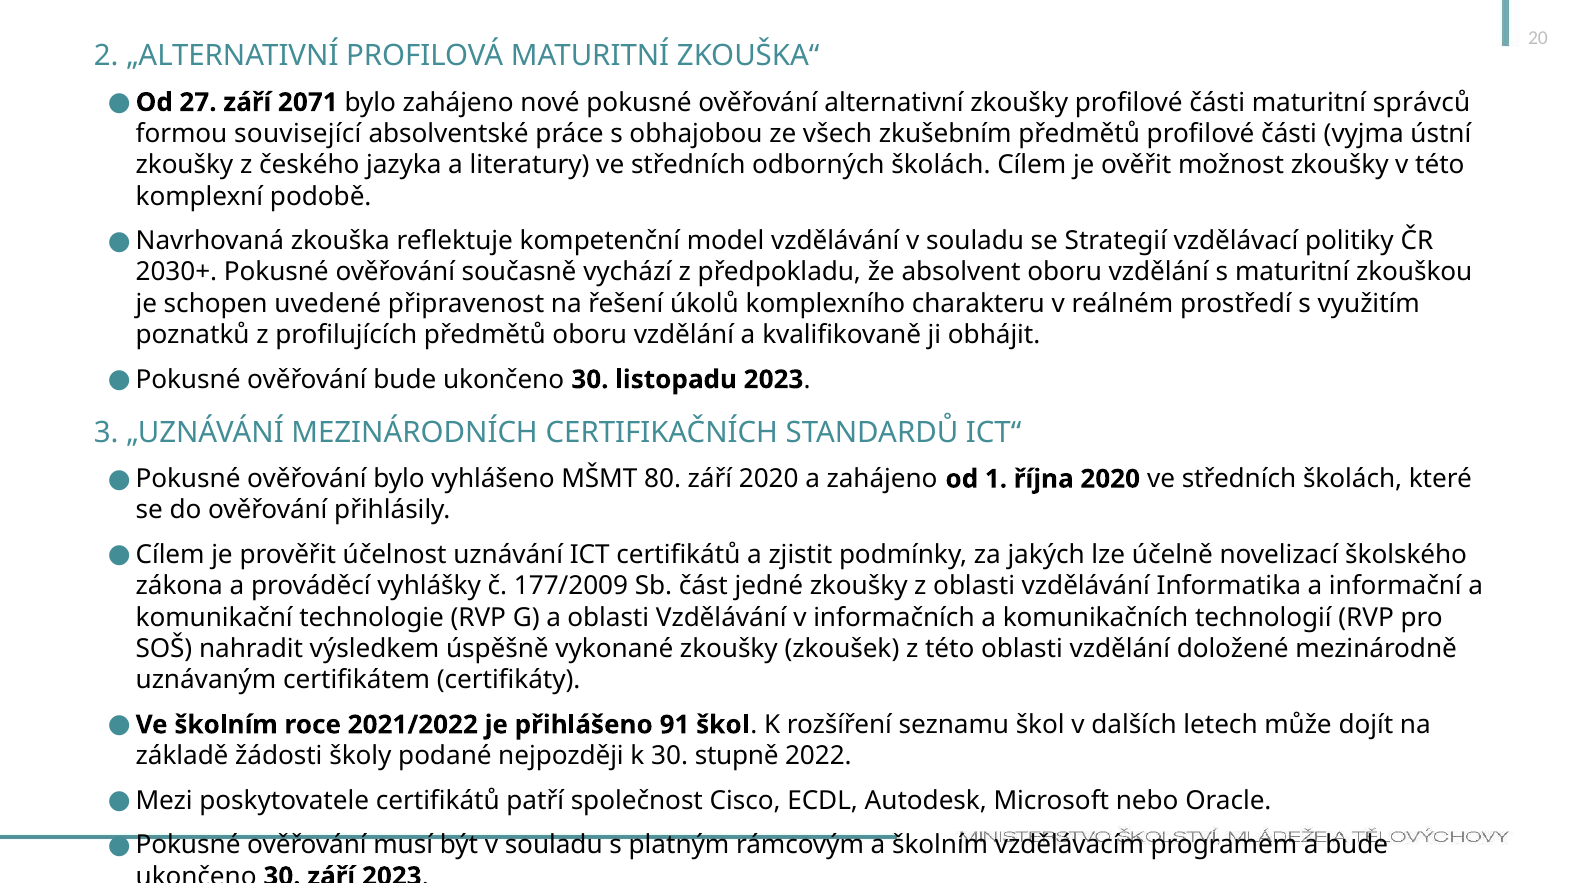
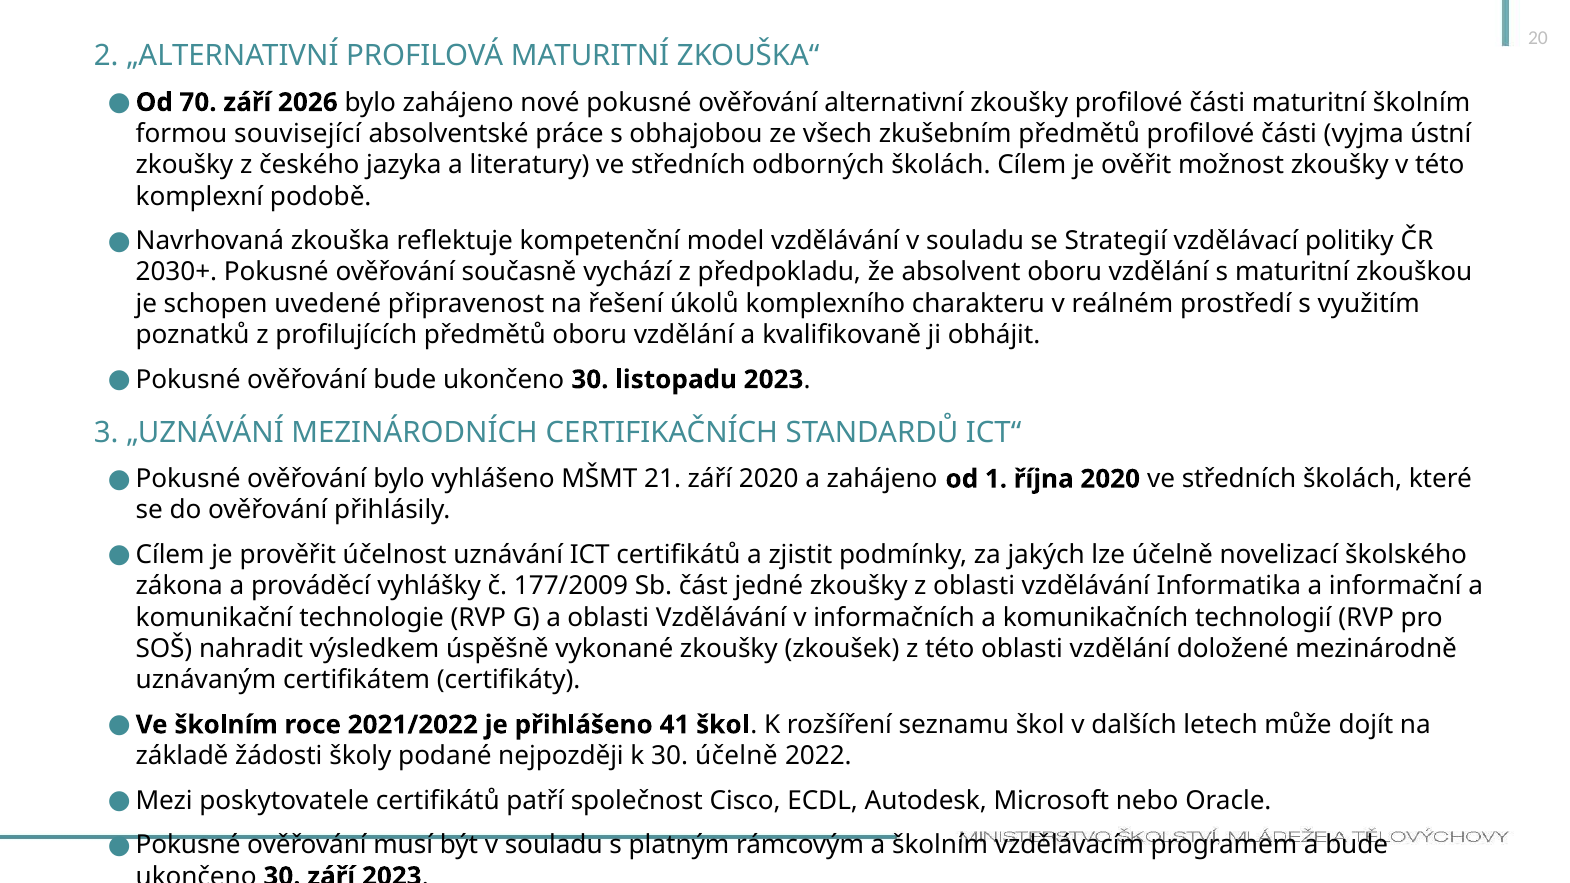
27: 27 -> 70 (198, 102)
2071: 2071 -> 2026 (308, 102)
maturitní správců: správců -> školním (1422, 102)
80: 80 -> 21 (663, 479)
91: 91 -> 41 (675, 725)
30 stupně: stupně -> účelně (736, 756)
